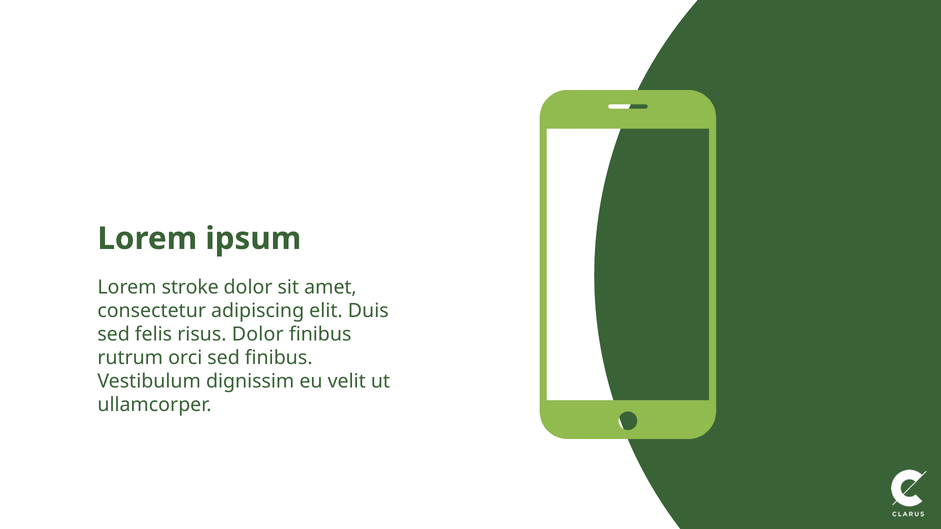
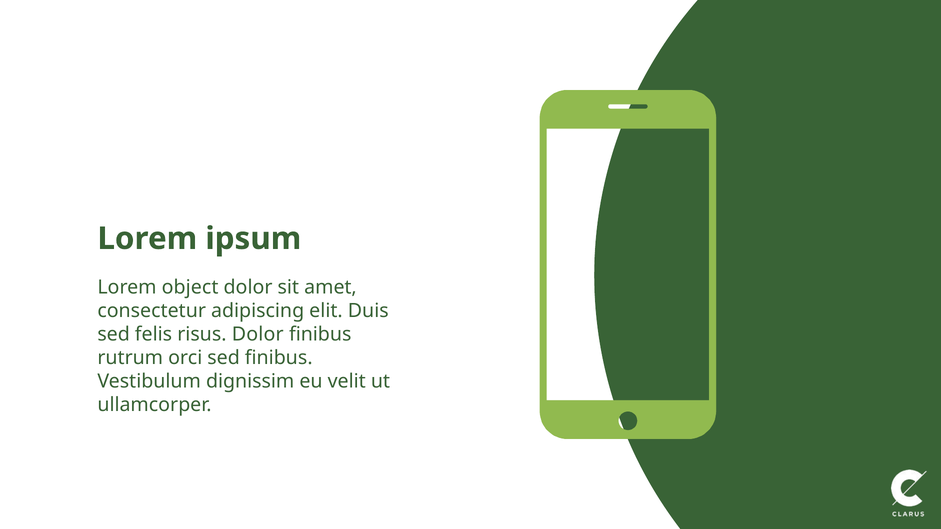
stroke: stroke -> object (190, 288)
